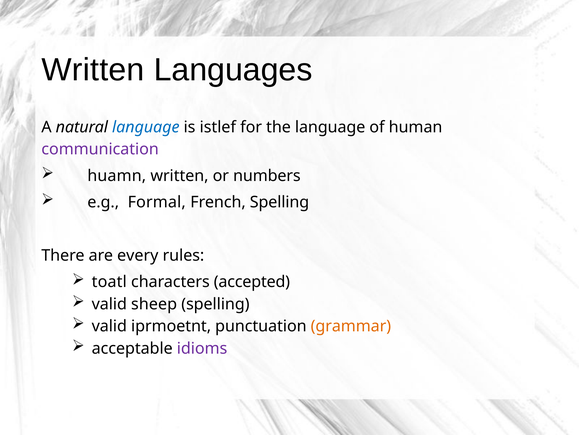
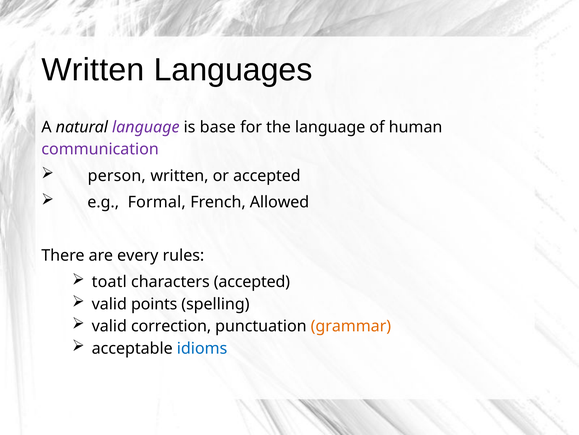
language colour: blue -> purple (146, 127)
istlef: istlef -> base (218, 127)
huamn: huamn -> person (117, 175)
or numbers: numbers -> accepted (267, 175)
French Spelling: Spelling -> Allowed (279, 202)
sheep: sheep -> points (154, 304)
iprmoetnt: iprmoetnt -> correction (171, 326)
idioms colour: purple -> blue (202, 348)
